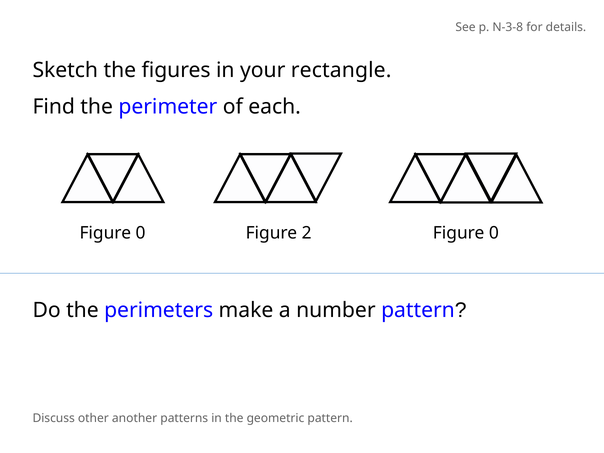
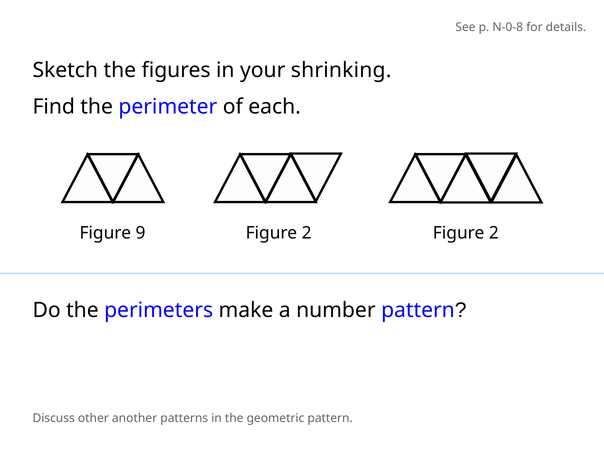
N-3-8: N-3-8 -> N-0-8 (508, 27)
rectangle: rectangle -> shrinking (341, 70)
0: 0 -> 9 (141, 233)
2 Figure 0: 0 -> 2 (494, 233)
